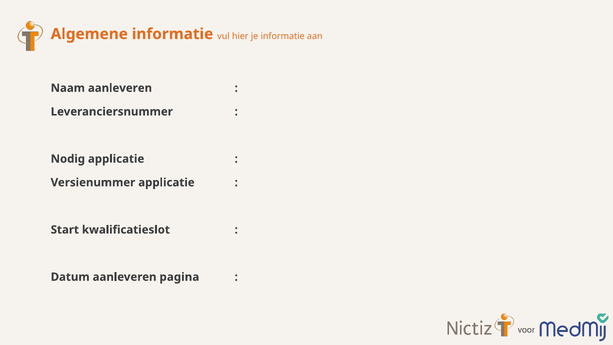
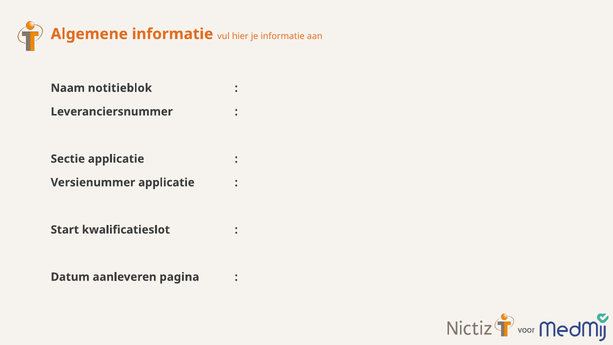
Naam aanleveren: aanleveren -> notitieblok (120, 88)
Nodig: Nodig -> Sectie (68, 159)
